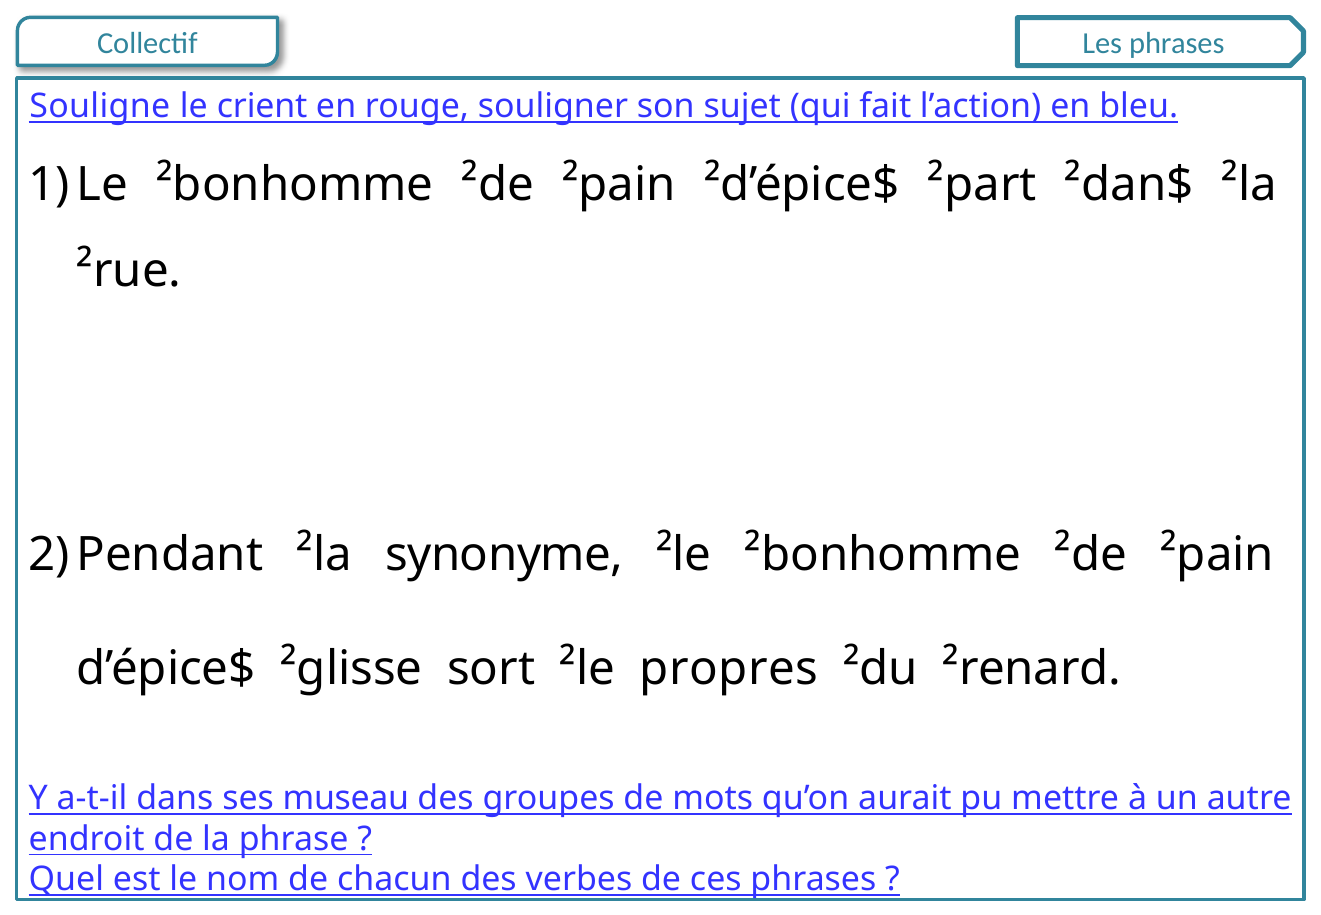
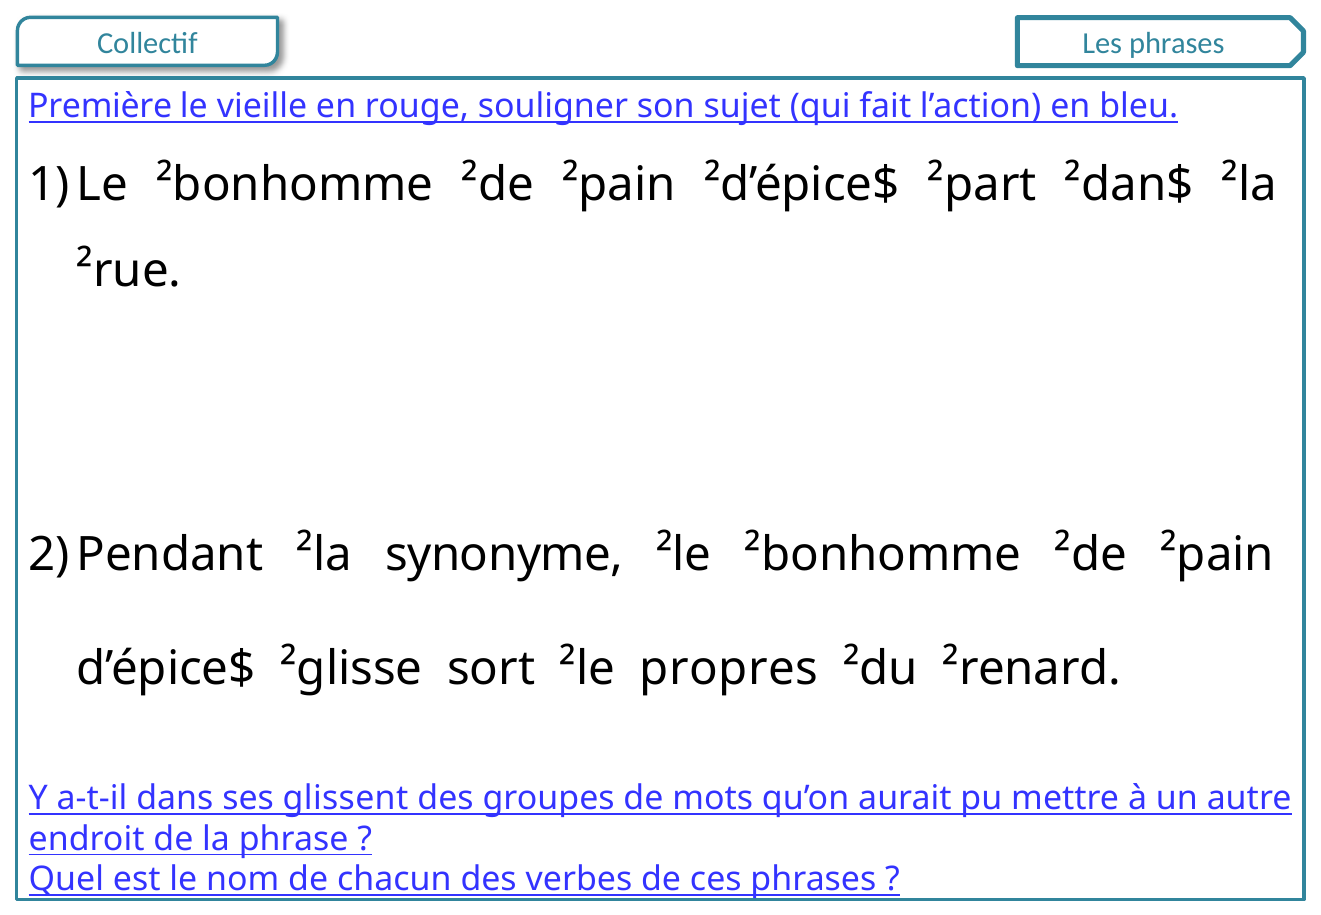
Souligne: Souligne -> Première (100, 107)
crient: crient -> vieille (262, 107)
museau: museau -> glissent (345, 798)
